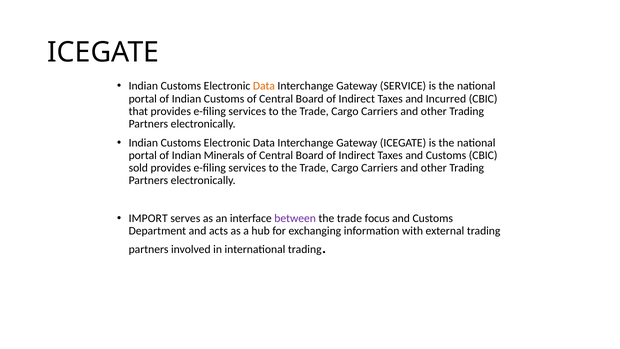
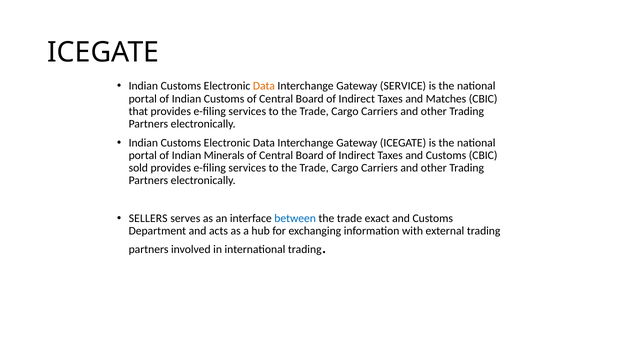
Incurred: Incurred -> Matches (446, 99)
IMPORT: IMPORT -> SELLERS (148, 218)
between colour: purple -> blue (295, 218)
focus: focus -> exact (377, 218)
